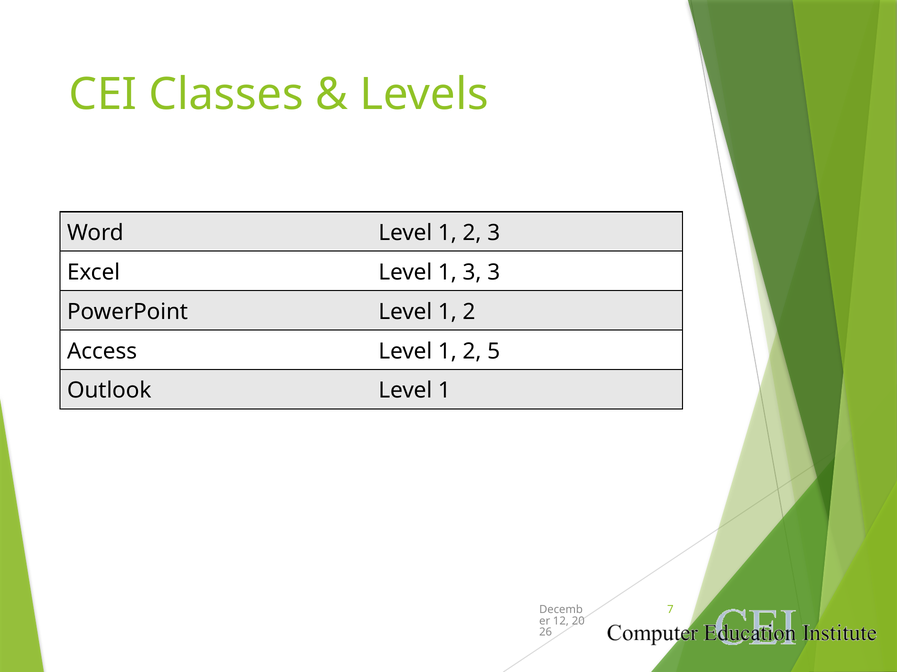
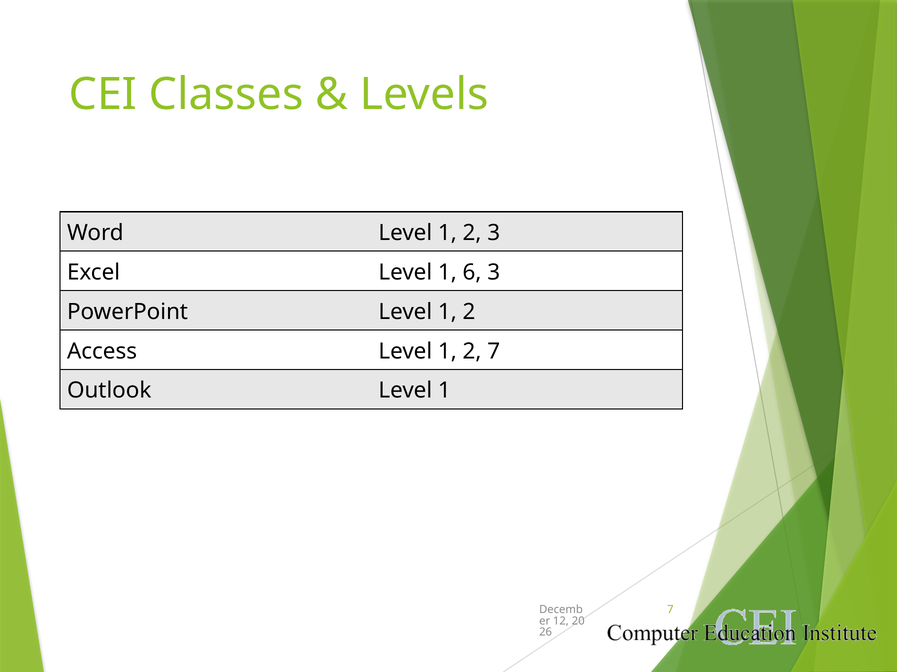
1 3: 3 -> 6 (472, 272)
2 5: 5 -> 7 (494, 352)
